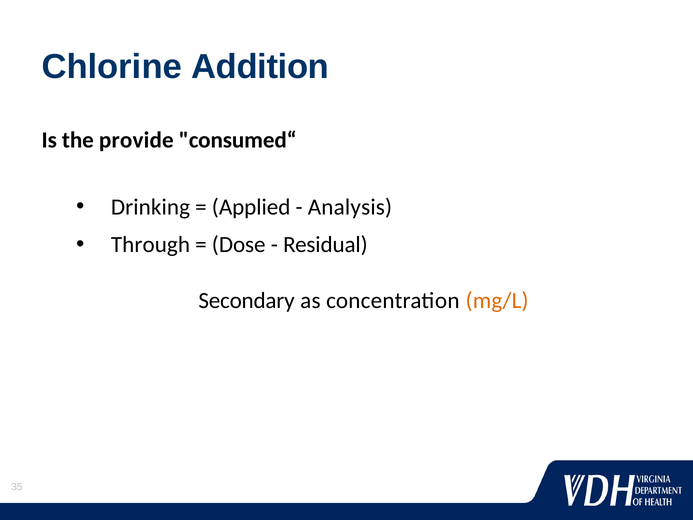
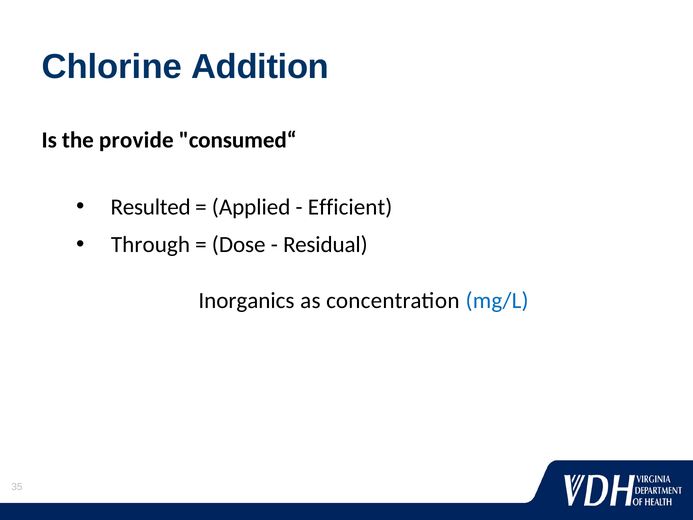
Drinking: Drinking -> Resulted (151, 207)
Analysis: Analysis -> Efficient (350, 207)
Secondary: Secondary -> Inorganics (246, 300)
mg/L colour: orange -> blue (497, 300)
